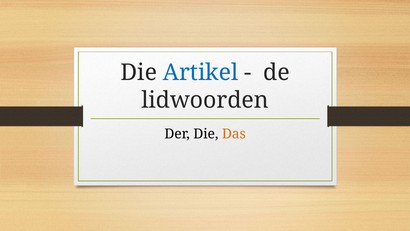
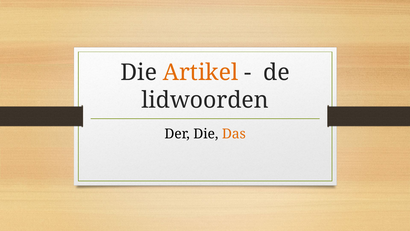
Artikel colour: blue -> orange (201, 72)
